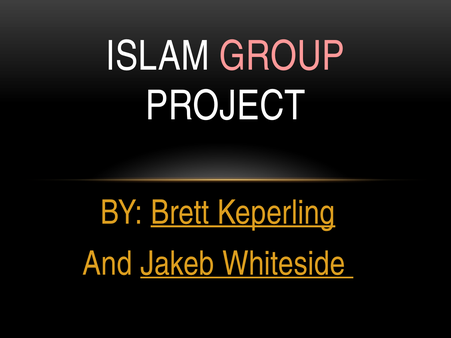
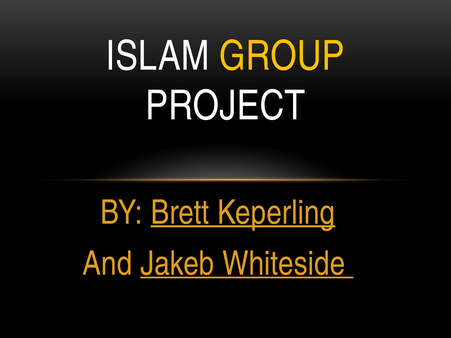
GROUP colour: pink -> yellow (282, 56)
